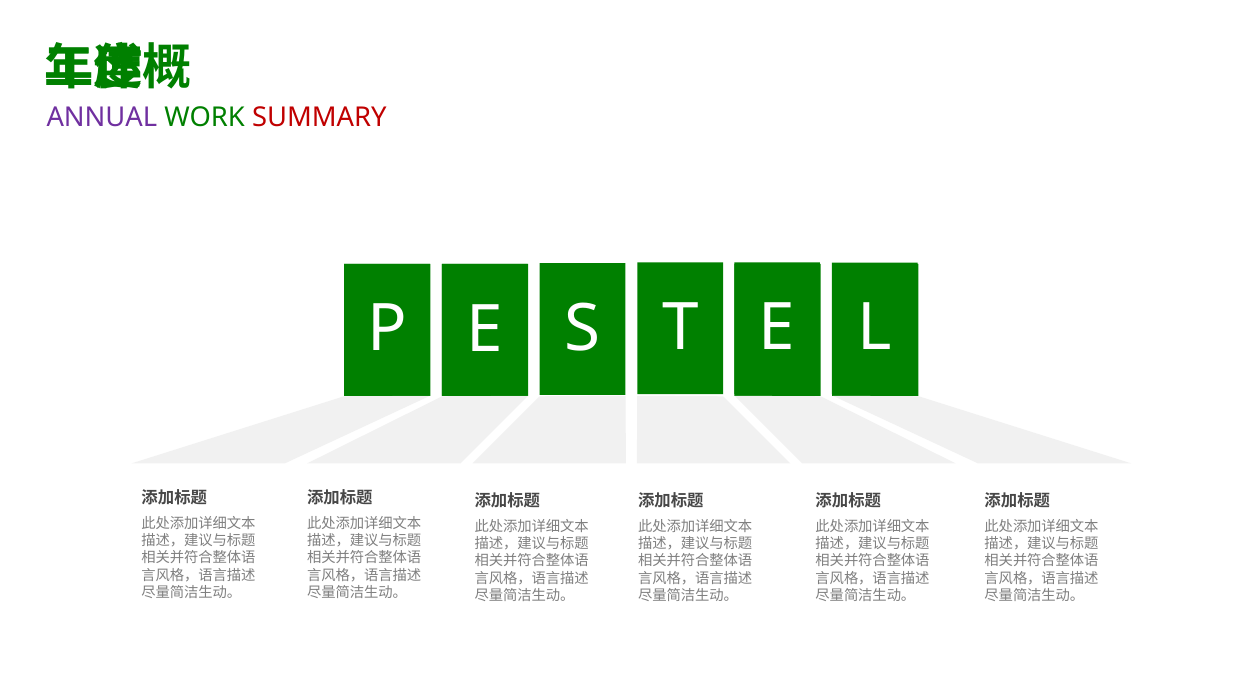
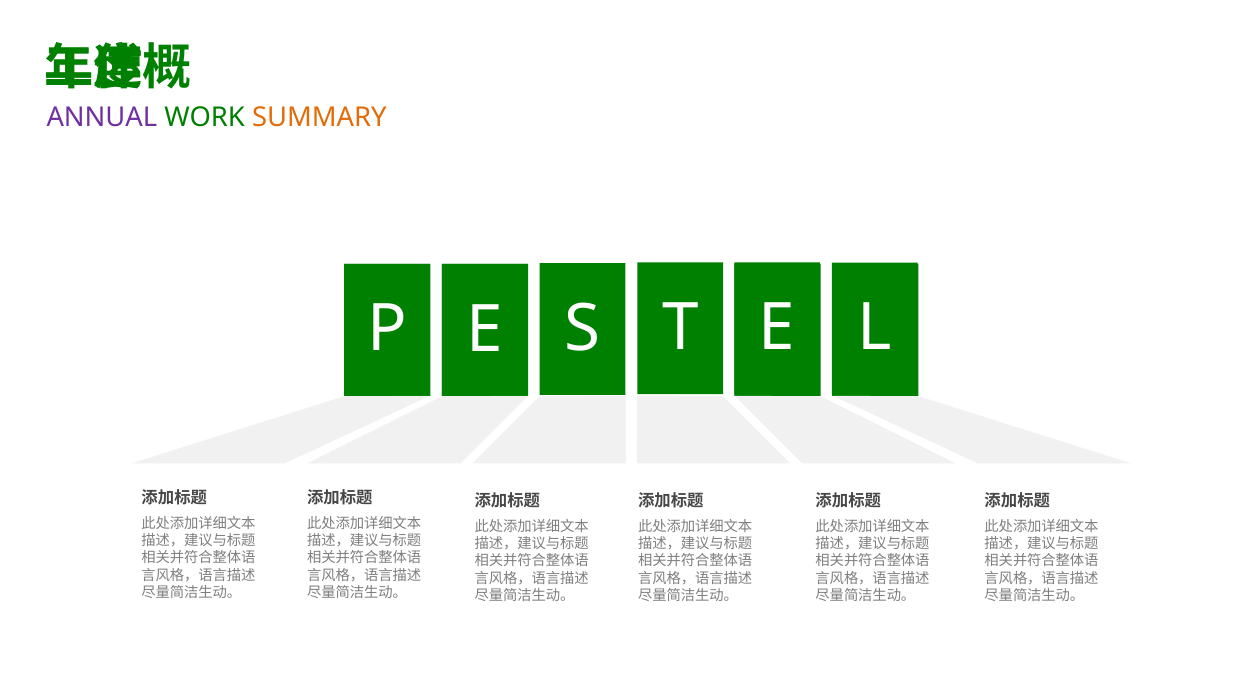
SUMMARY colour: red -> orange (319, 118)
